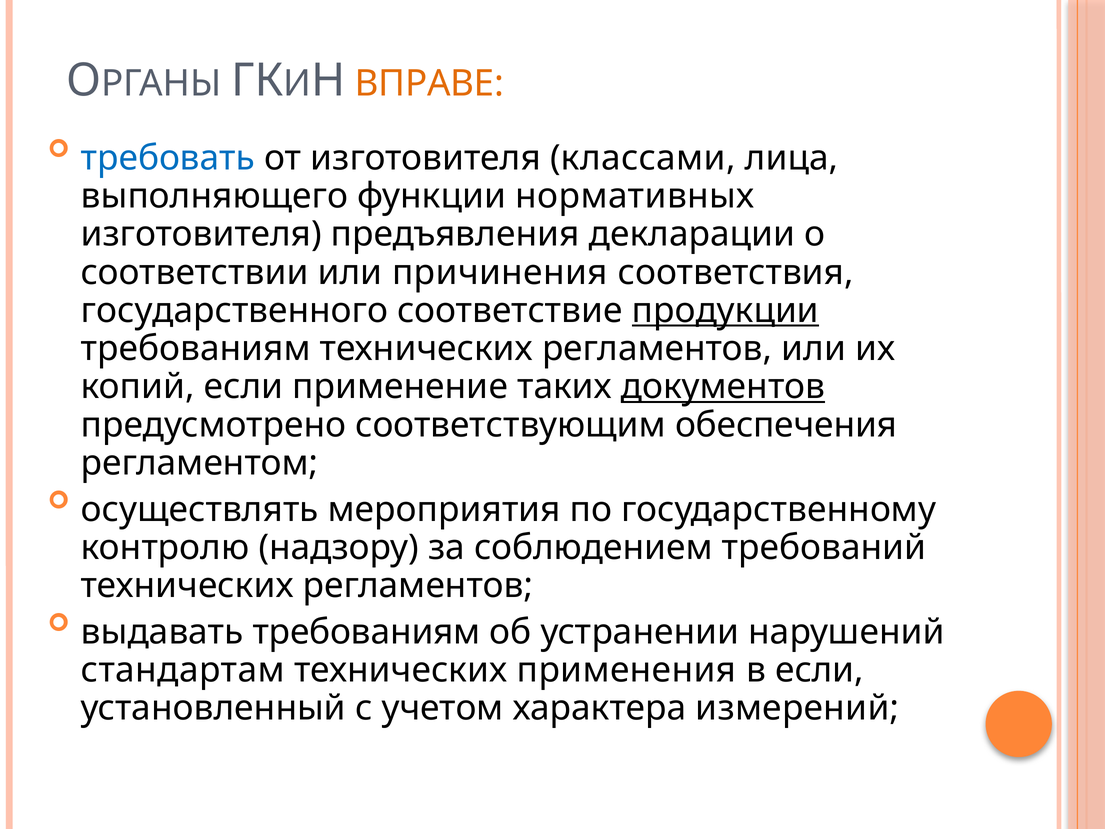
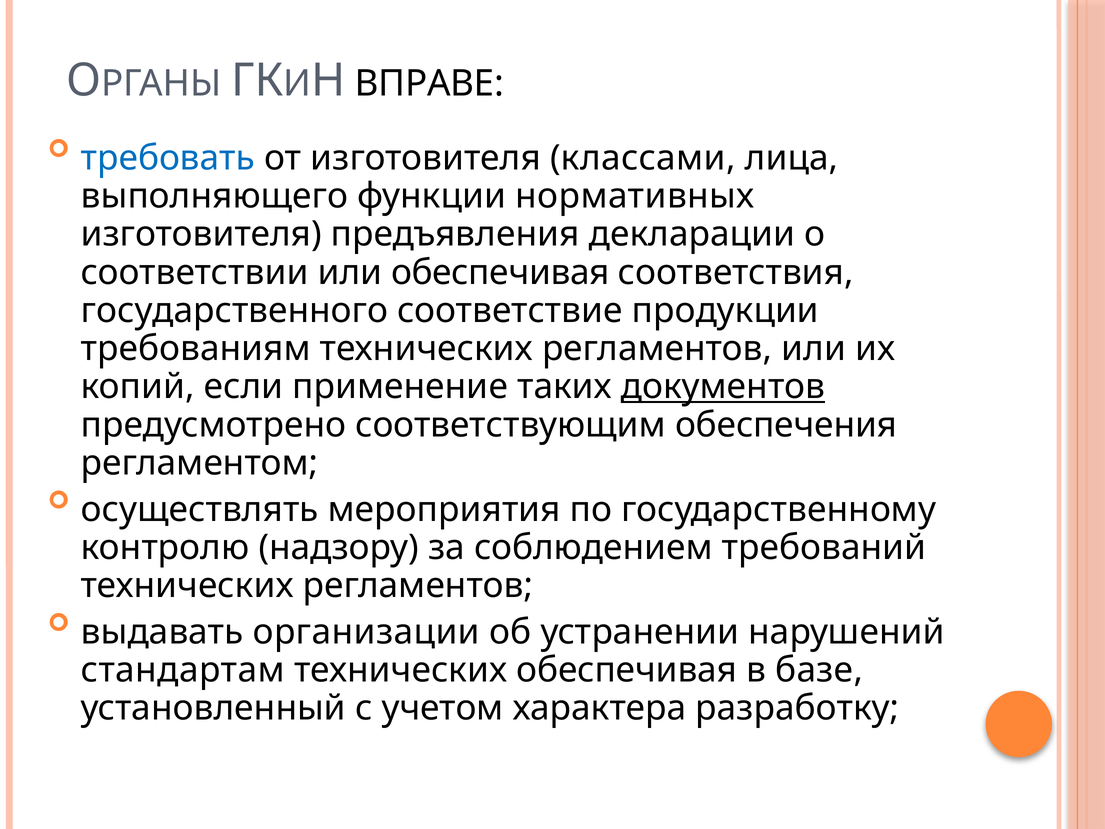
ВПРАВЕ colour: orange -> black (429, 84)
или причинения: причинения -> обеспечивая (500, 272)
продукции underline: present -> none (725, 310)
выдавать требованиям: требованиям -> организации (366, 632)
технических применения: применения -> обеспечивая (627, 670)
в если: если -> базе (819, 670)
измерений: измерений -> разработку (797, 708)
